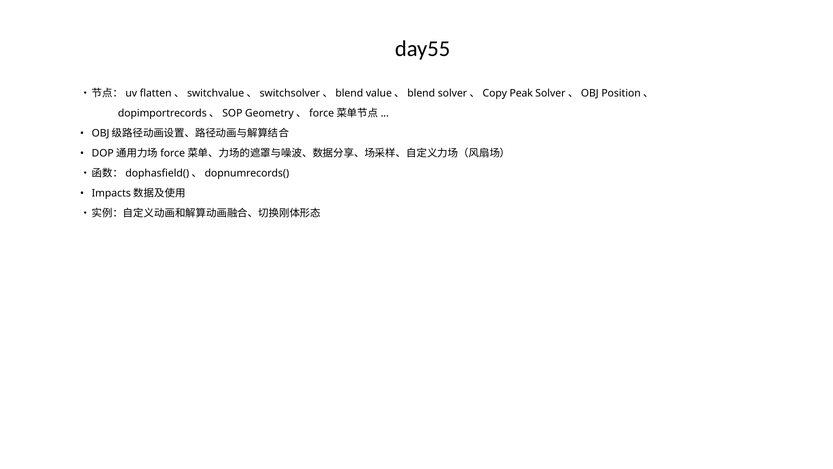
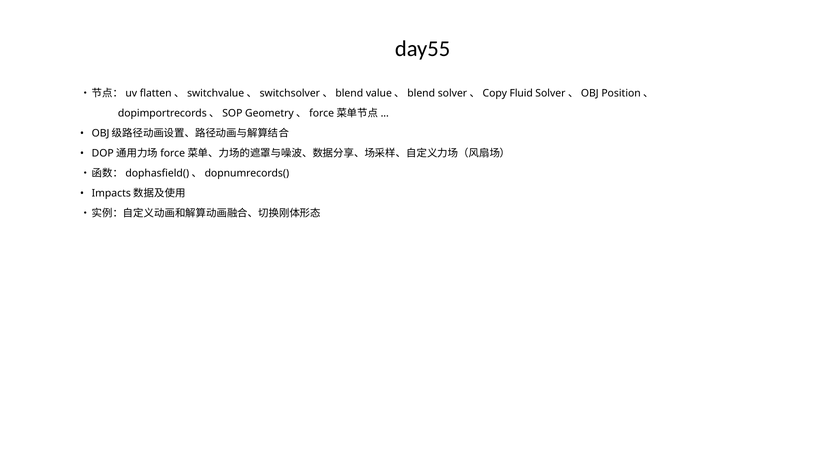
Peak: Peak -> Fluid (521, 93)
